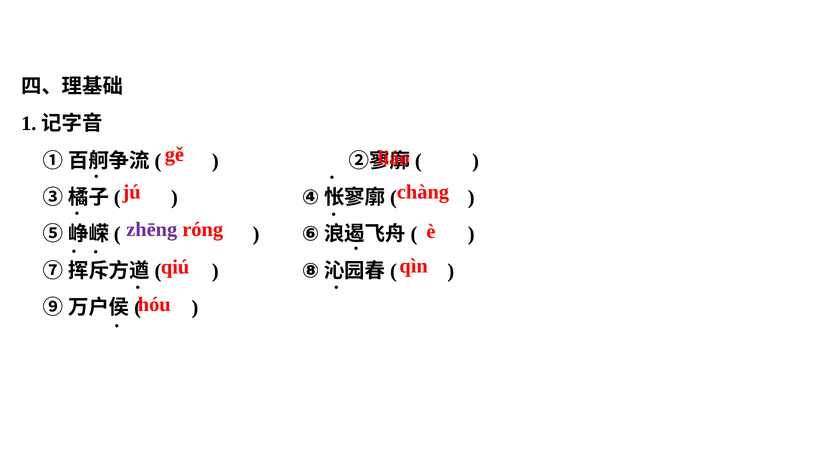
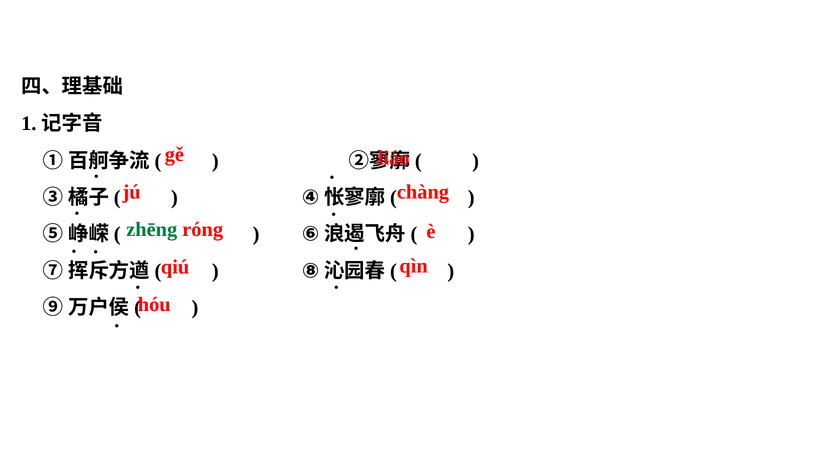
zhēng colour: purple -> green (152, 230)
